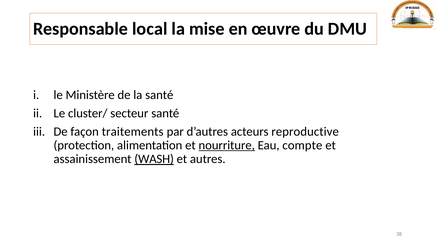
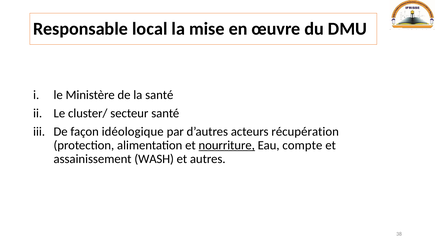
traitements: traitements -> idéologique (133, 131)
reproductive: reproductive -> récupération (305, 131)
WASH underline: present -> none (154, 159)
